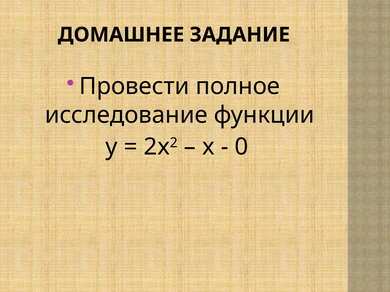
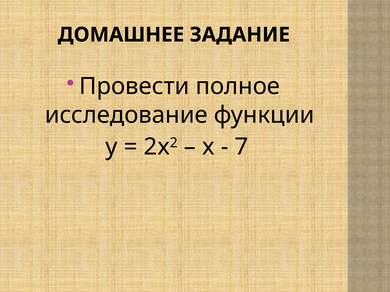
0: 0 -> 7 (242, 147)
